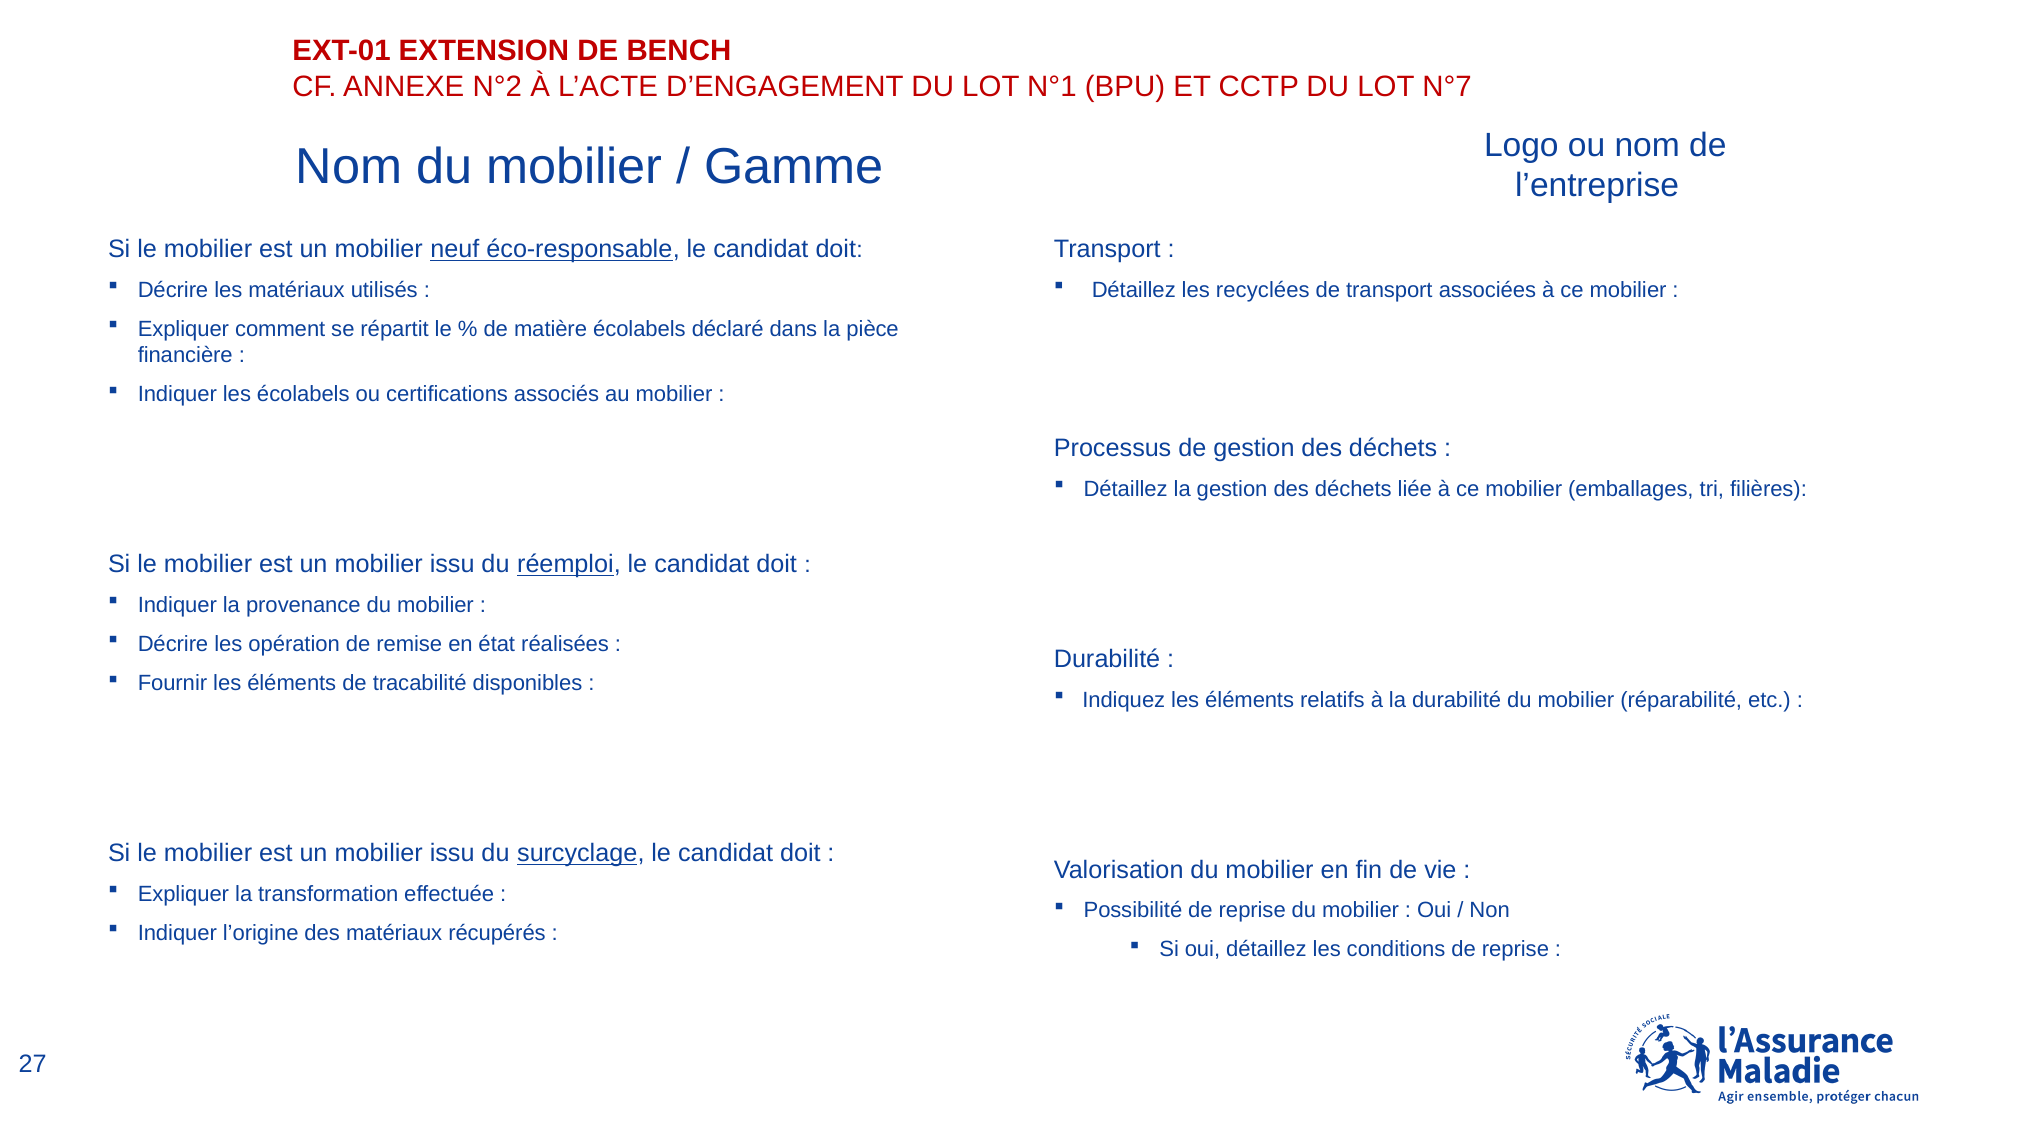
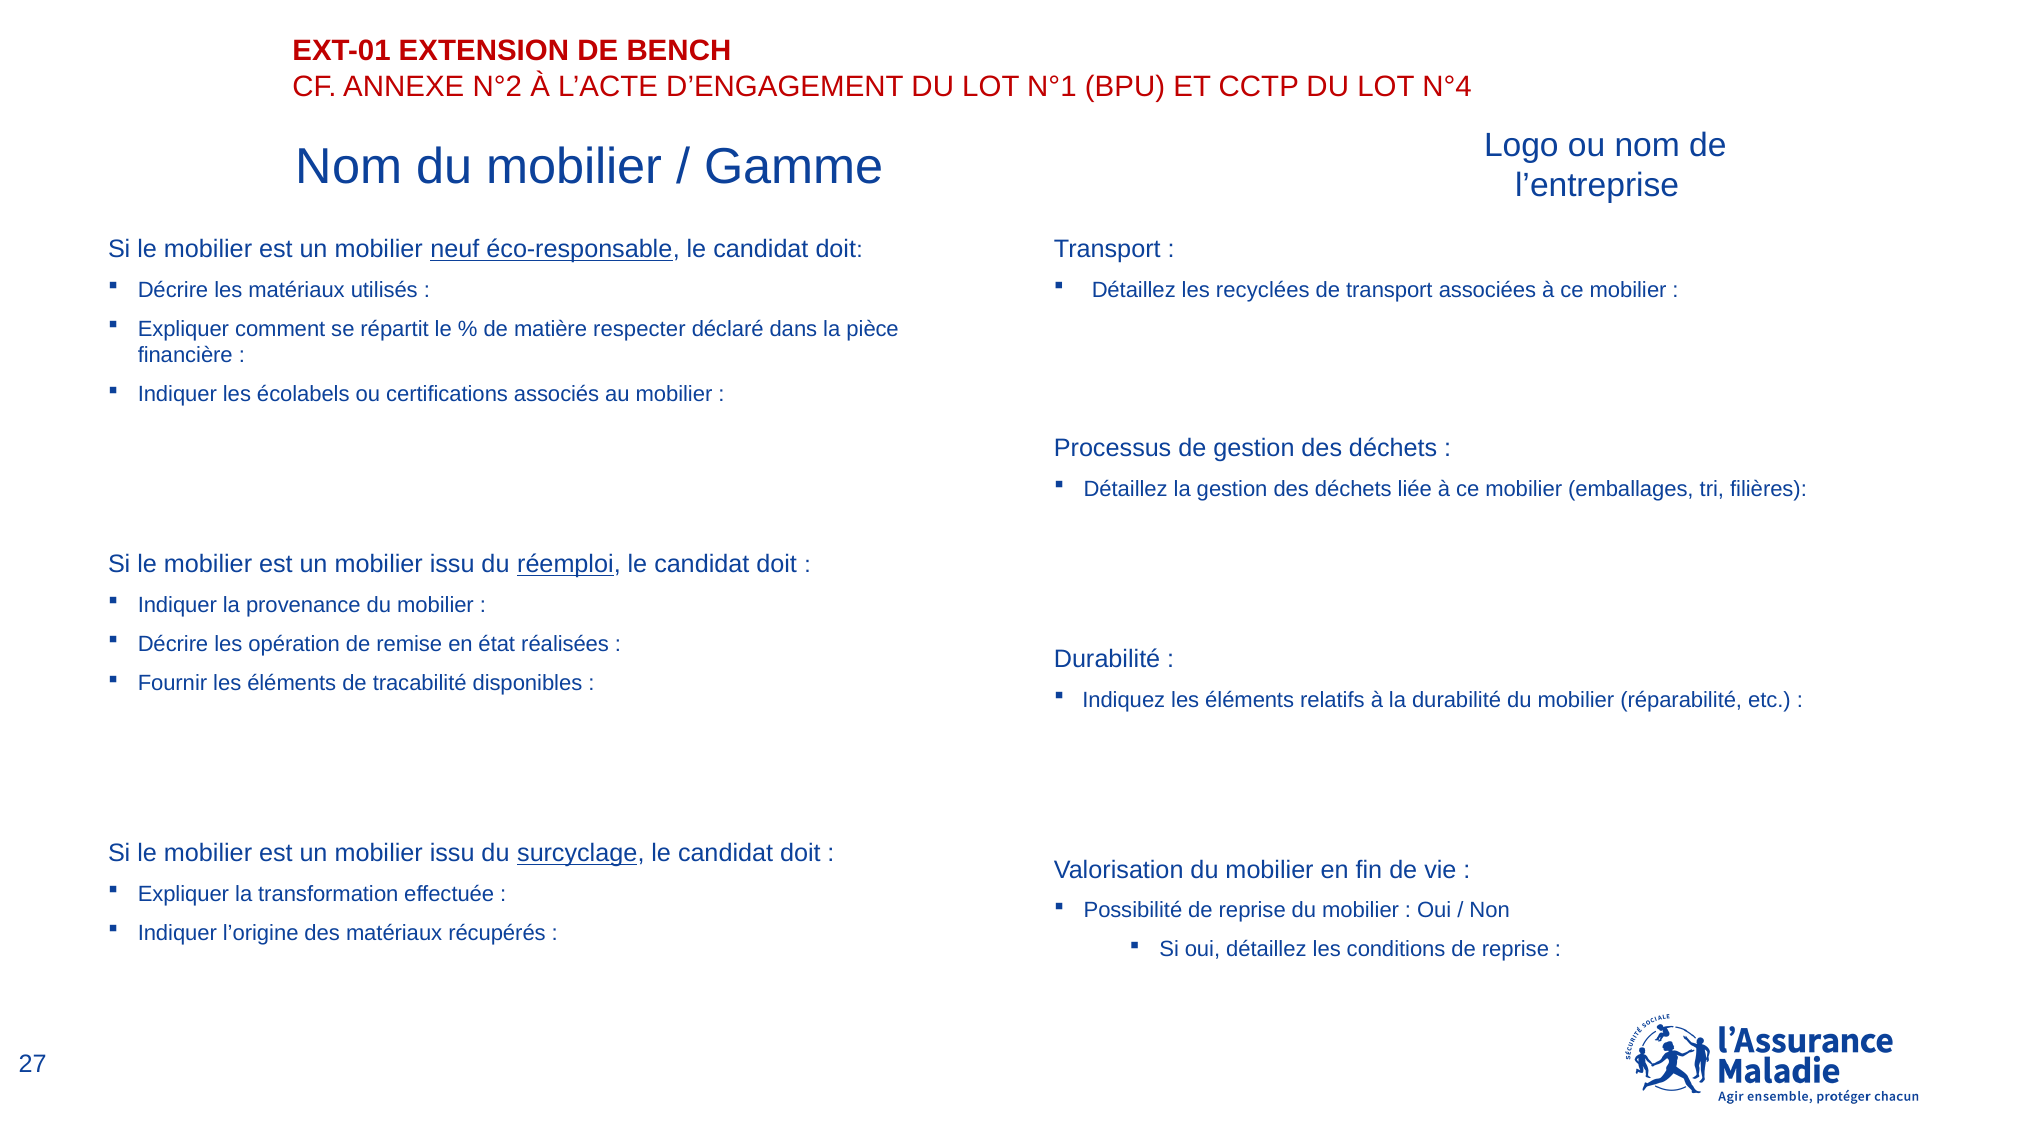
N°7: N°7 -> N°4 (1447, 87)
matière écolabels: écolabels -> respecter (639, 329)
